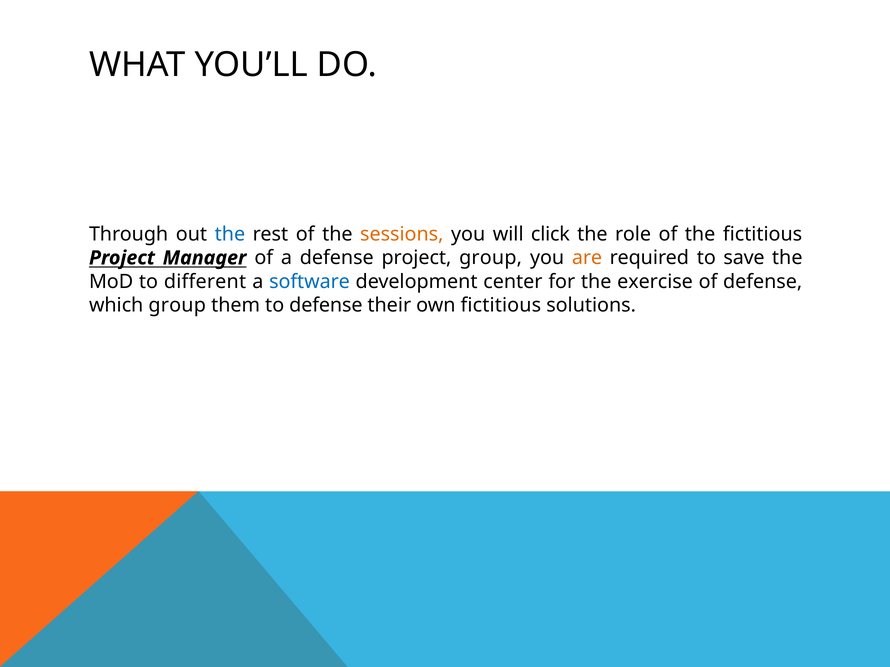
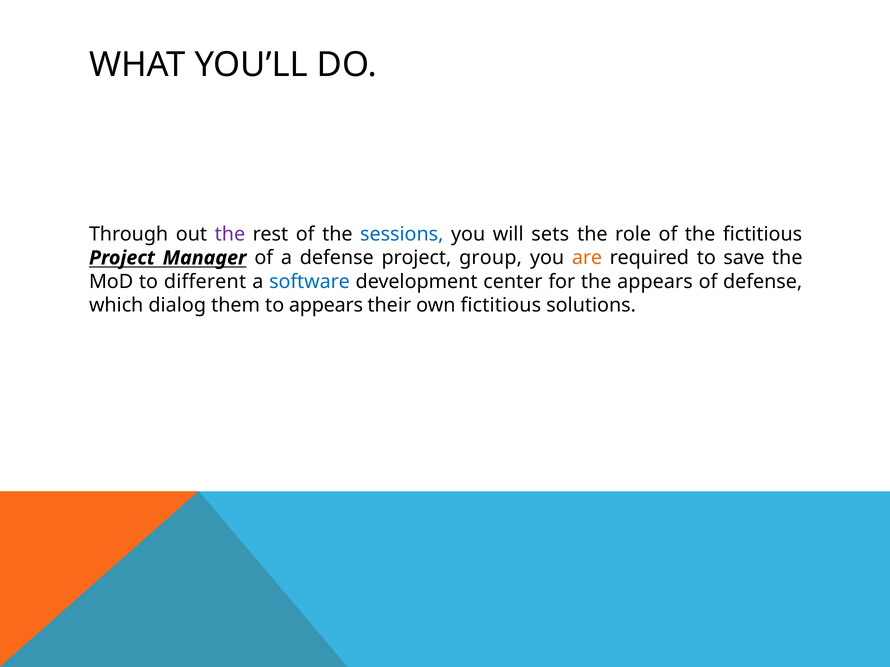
the colour: blue -> purple (230, 234)
sessions colour: orange -> blue (402, 234)
click: click -> sets (550, 234)
the exercise: exercise -> appears (655, 282)
which group: group -> dialog (177, 305)
to defense: defense -> appears (326, 305)
